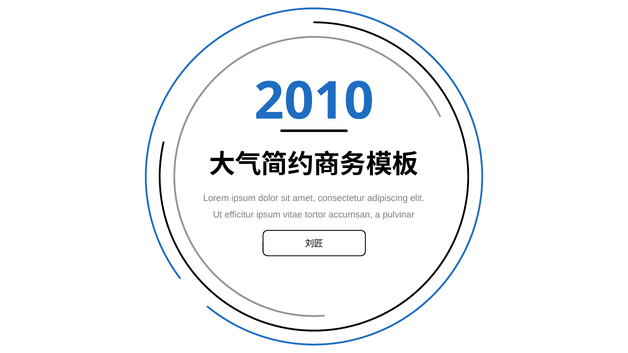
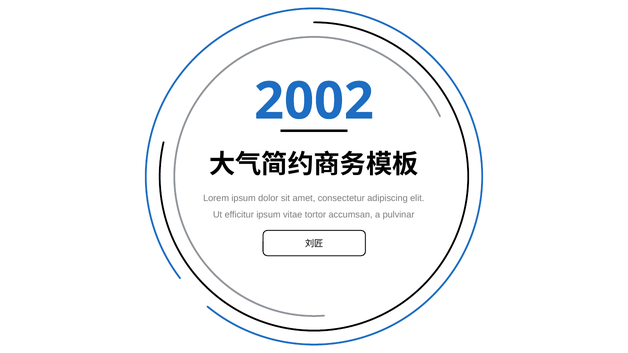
2010: 2010 -> 2002 (314, 101)
